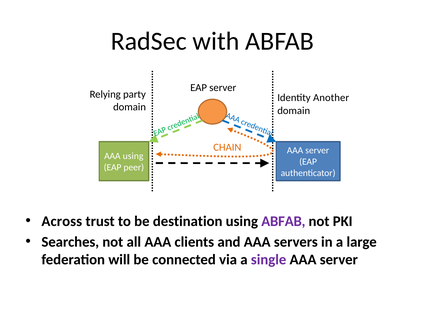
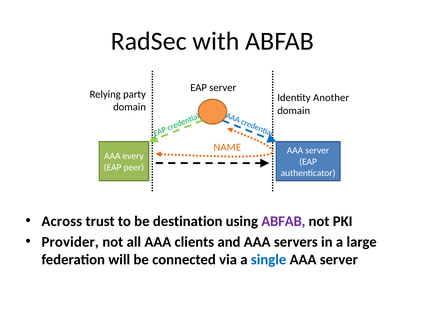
CHAIN: CHAIN -> NAME (227, 147)
AAA using: using -> every (133, 156)
Searches: Searches -> Provider (70, 242)
single colour: purple -> blue (269, 259)
